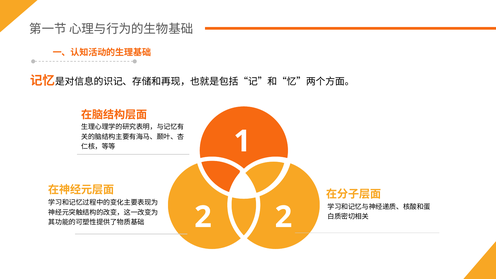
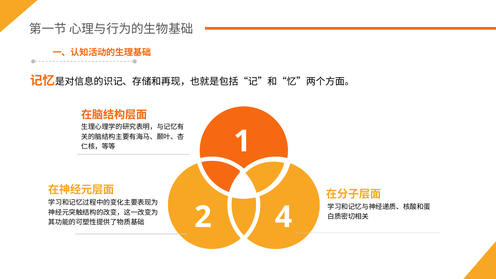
2 2: 2 -> 4 (284, 217)
